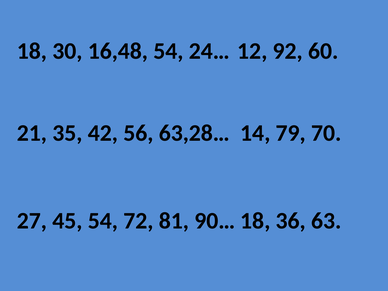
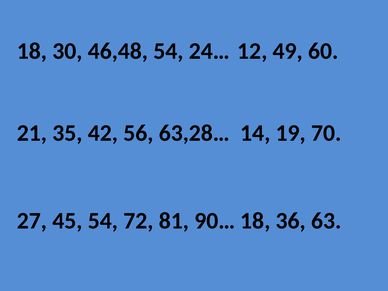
16,48: 16,48 -> 46,48 (118, 51)
92: 92 -> 49 (288, 51)
79: 79 -> 19 (291, 133)
